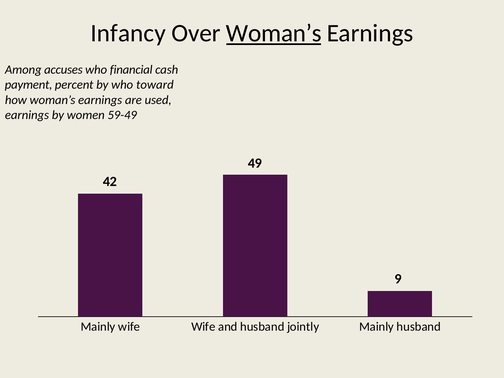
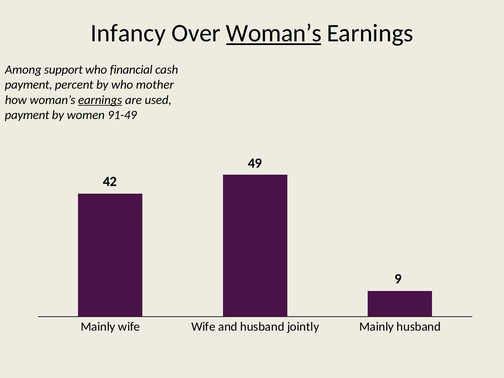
accuses: accuses -> support (63, 70)
toward: toward -> mother (155, 85)
earnings underline: none -> present (100, 100)
earnings: earnings -> payment (27, 115)
59-49: 59-49 -> 91-49 (122, 115)
